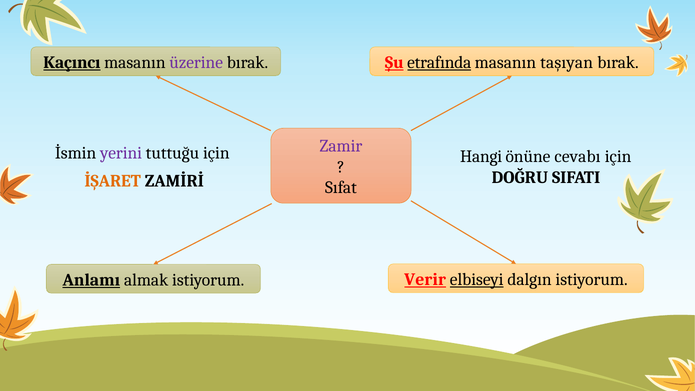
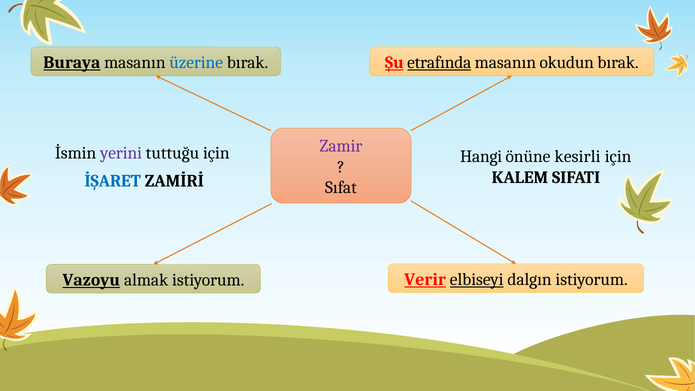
Kaçıncı: Kaçıncı -> Buraya (72, 63)
üzerine colour: purple -> blue (196, 63)
taşıyan: taşıyan -> okudun (567, 63)
cevabı: cevabı -> kesirli (578, 156)
DOĞRU: DOĞRU -> KALEM (520, 177)
İŞARET colour: orange -> blue (113, 181)
Anlamı: Anlamı -> Vazoyu (91, 280)
